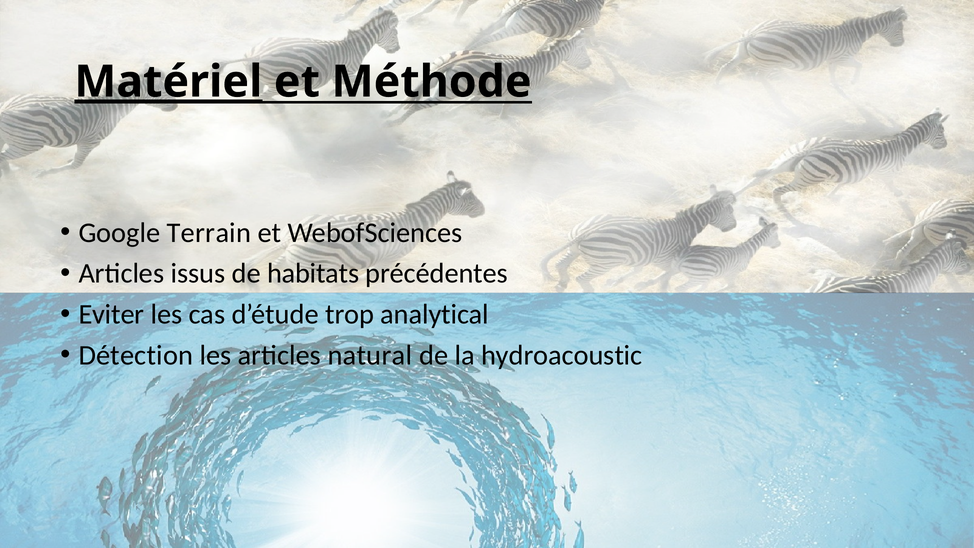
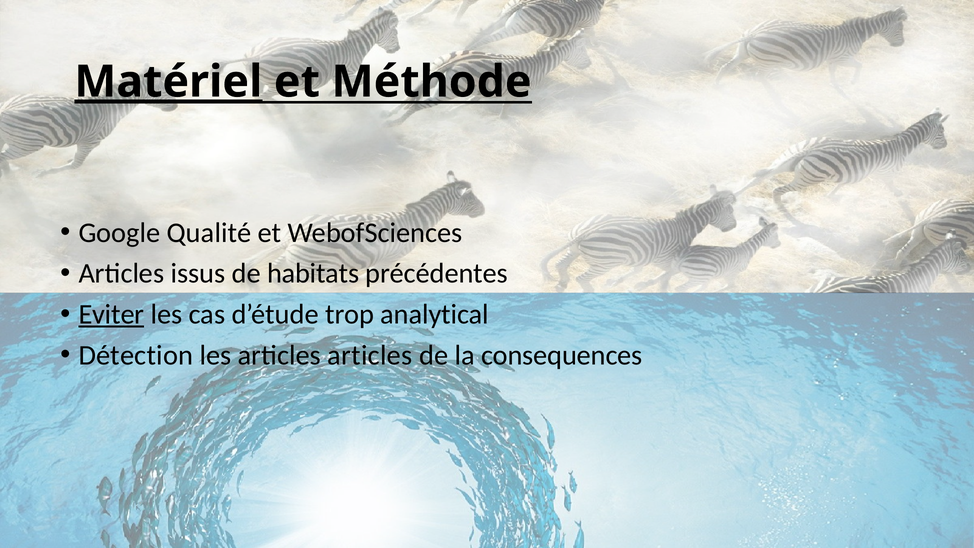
Terrain: Terrain -> Qualité (209, 233)
Eviter underline: none -> present (111, 314)
articles natural: natural -> articles (370, 355)
hydroacoustic: hydroacoustic -> consequences (562, 355)
